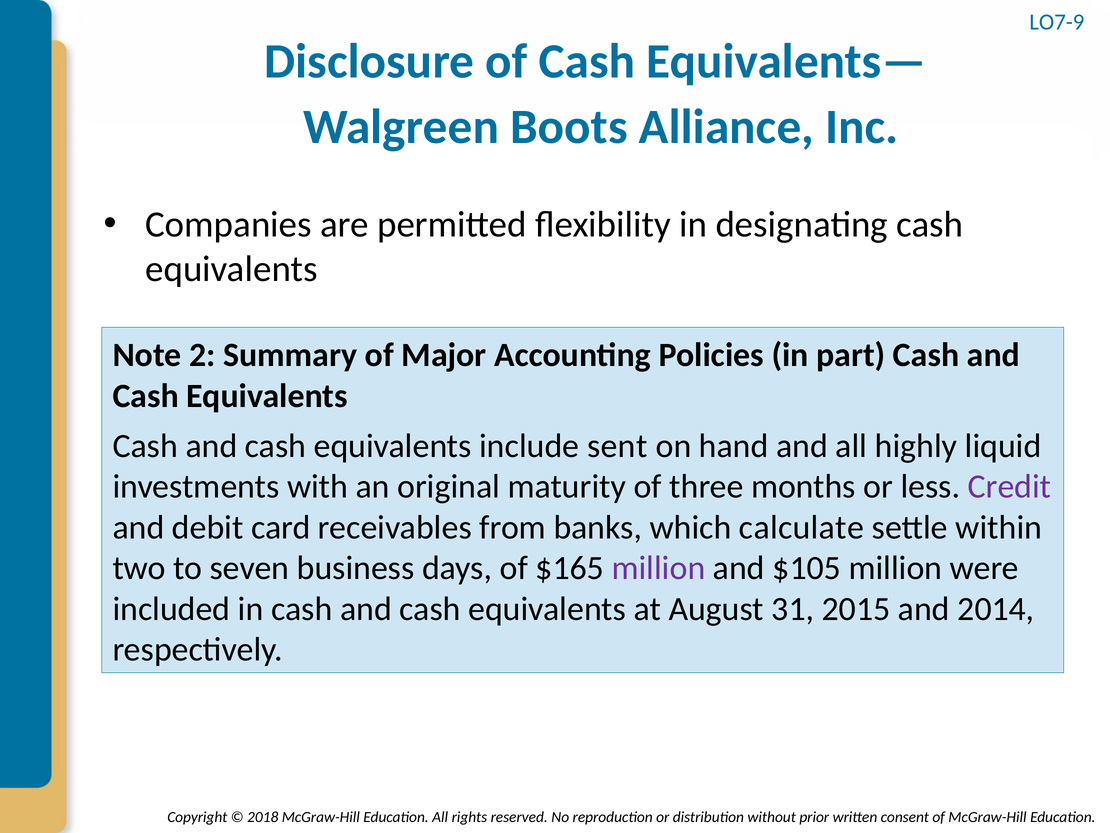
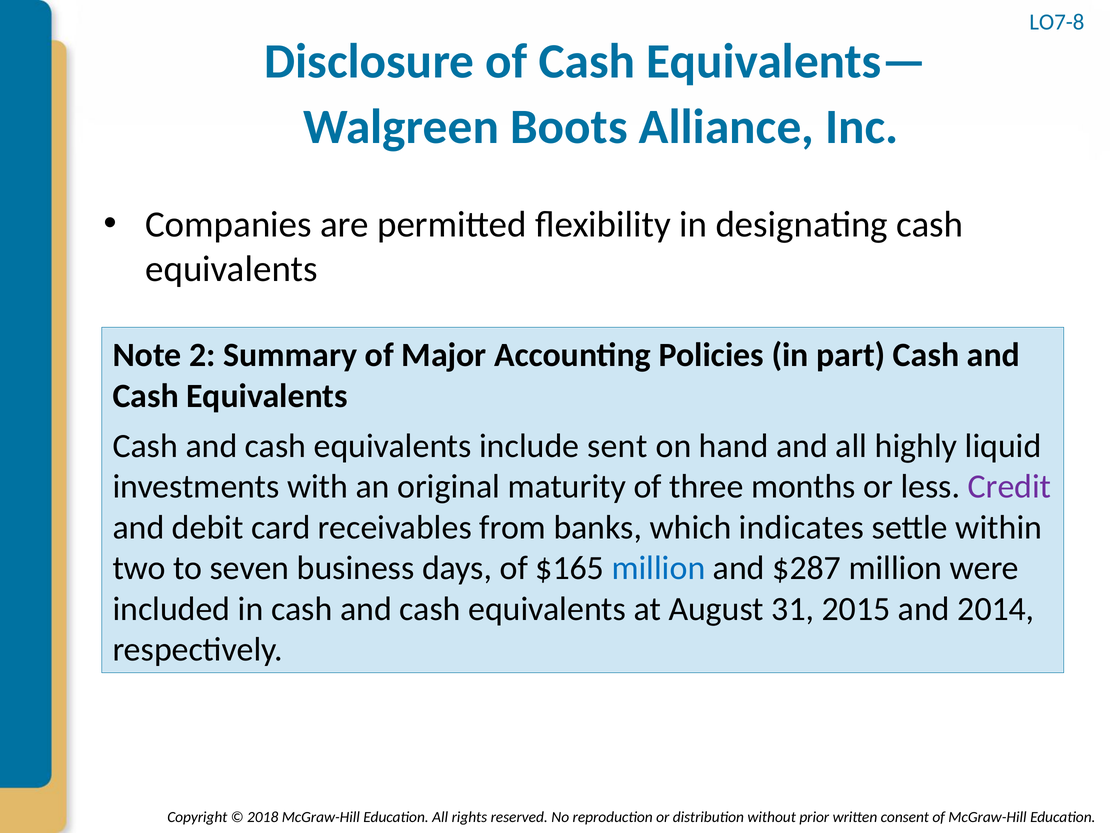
LO7-9: LO7-9 -> LO7-8 (1057, 22)
calculate: calculate -> indicates (801, 527)
million colour: purple -> blue (658, 568)
$105: $105 -> $287 (807, 568)
